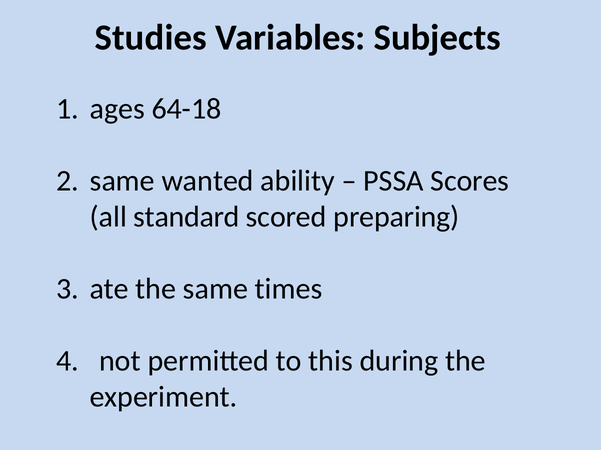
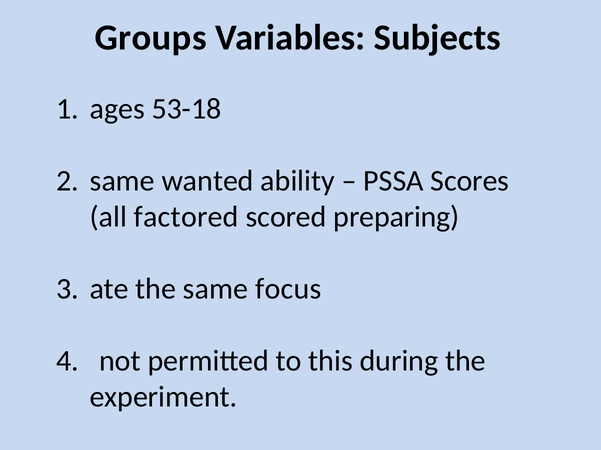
Studies: Studies -> Groups (151, 38)
64-18: 64-18 -> 53-18 (187, 109)
standard: standard -> factored (186, 217)
times: times -> focus (288, 290)
